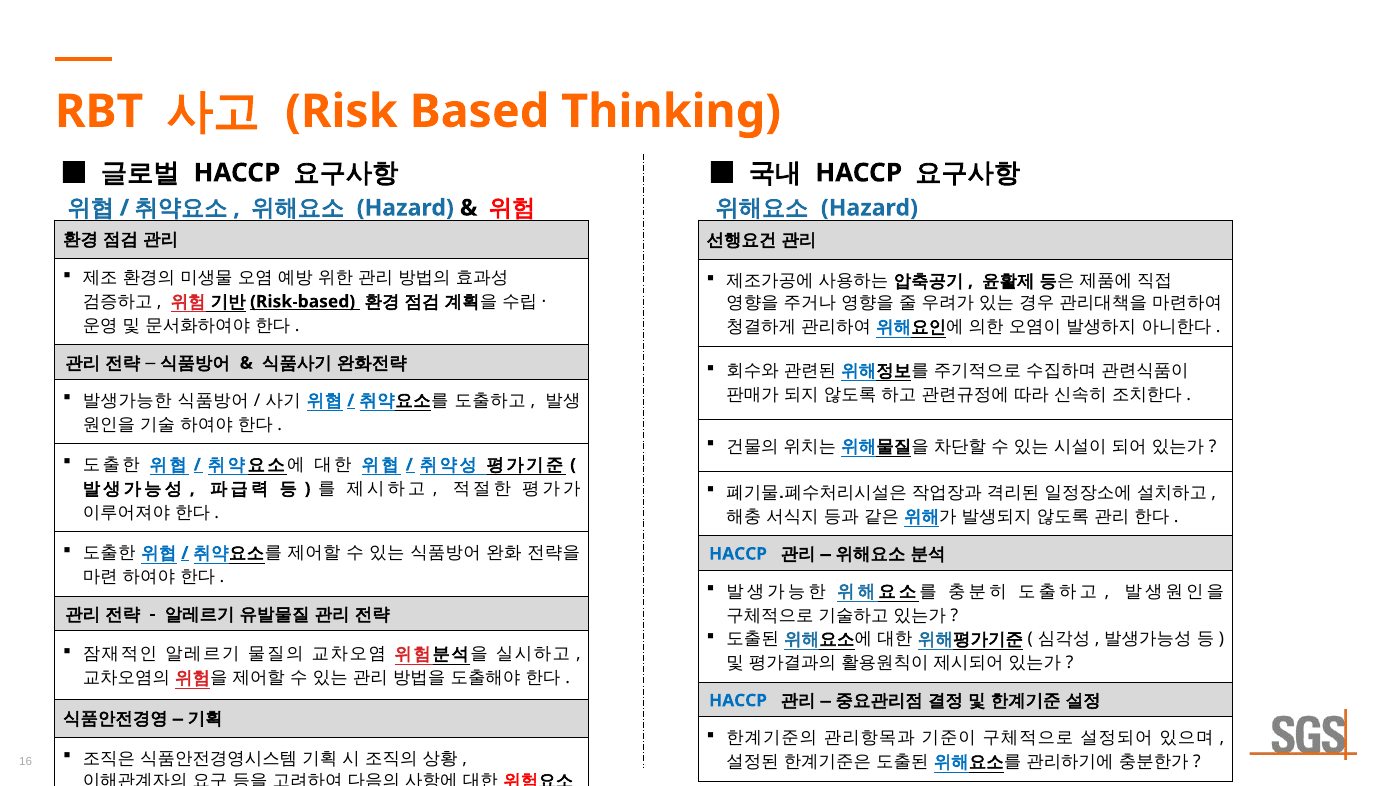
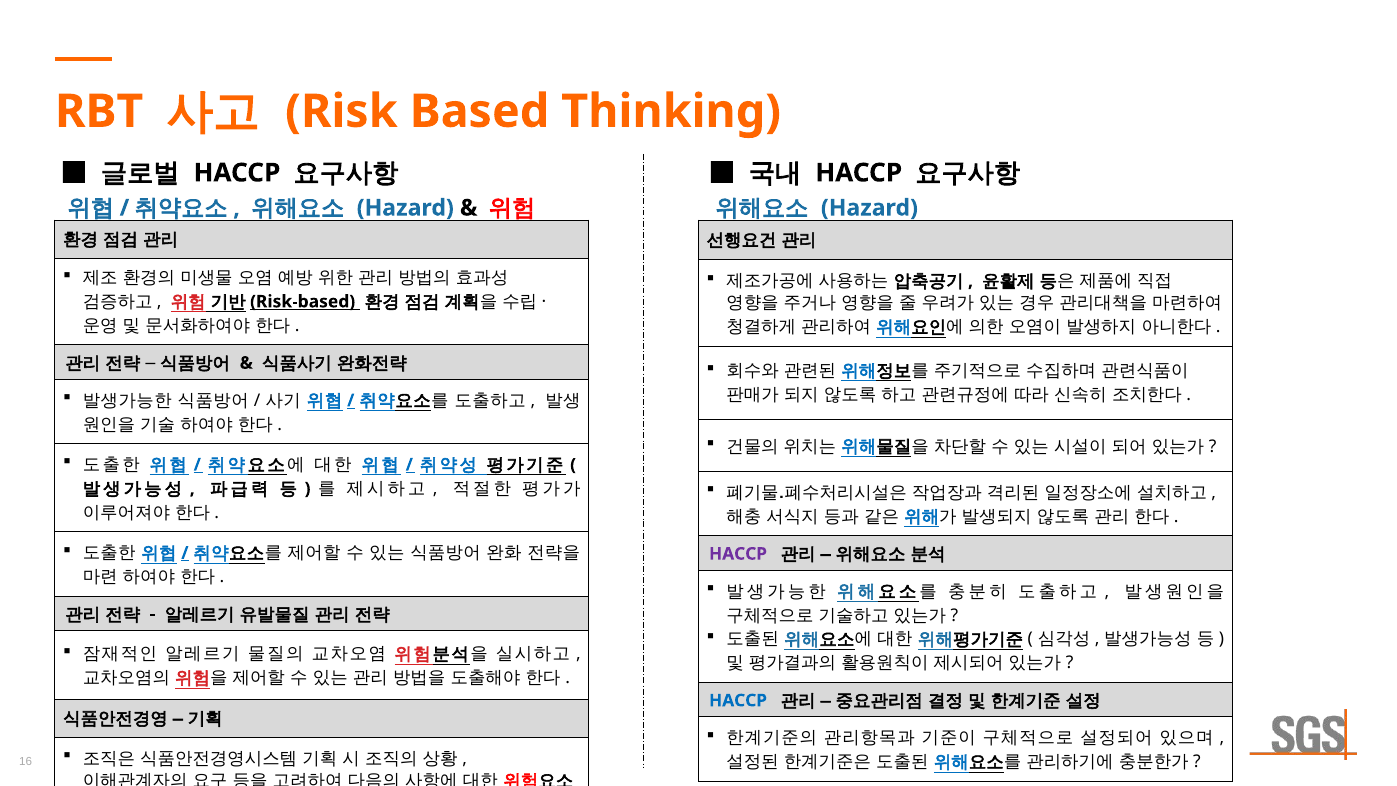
HACCP colour: blue -> purple (738, 554)
